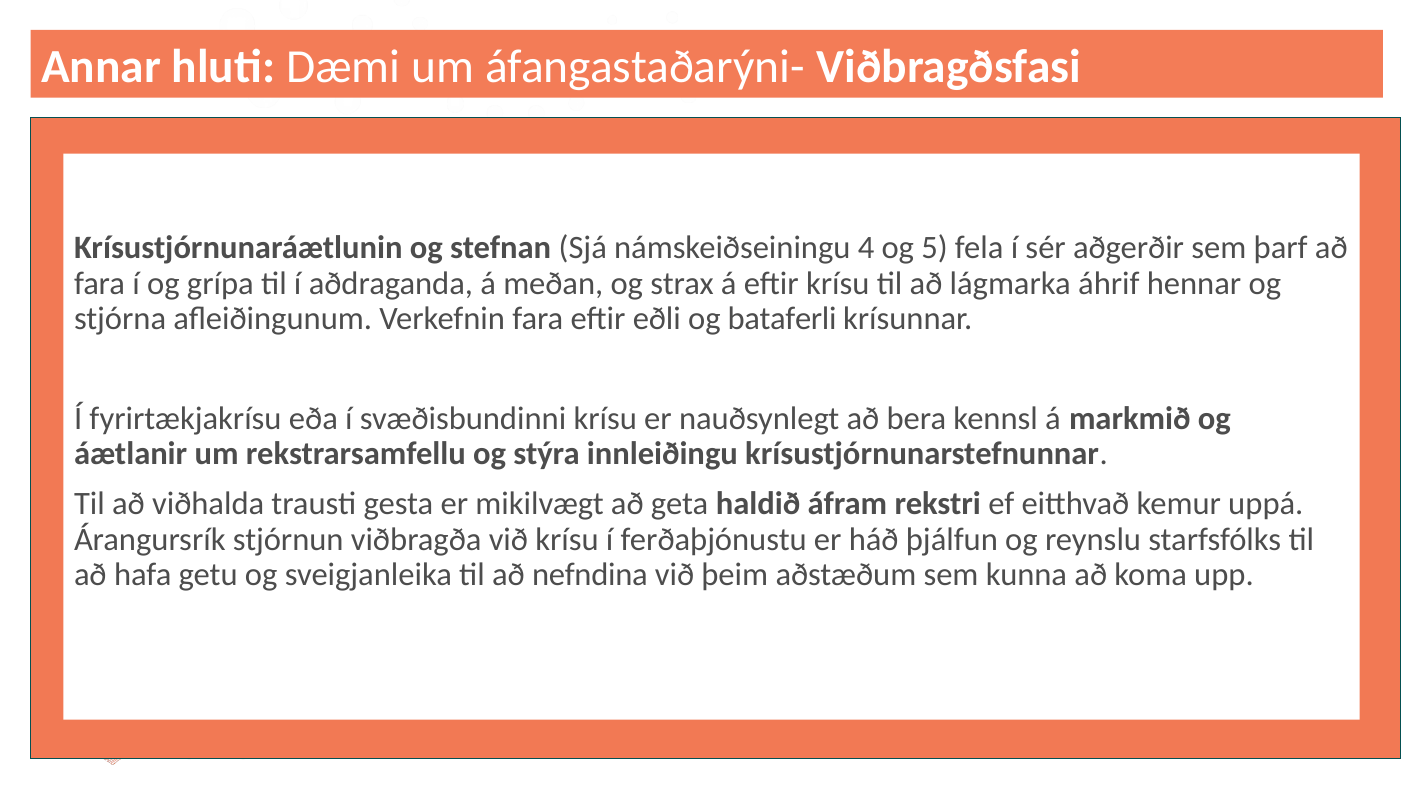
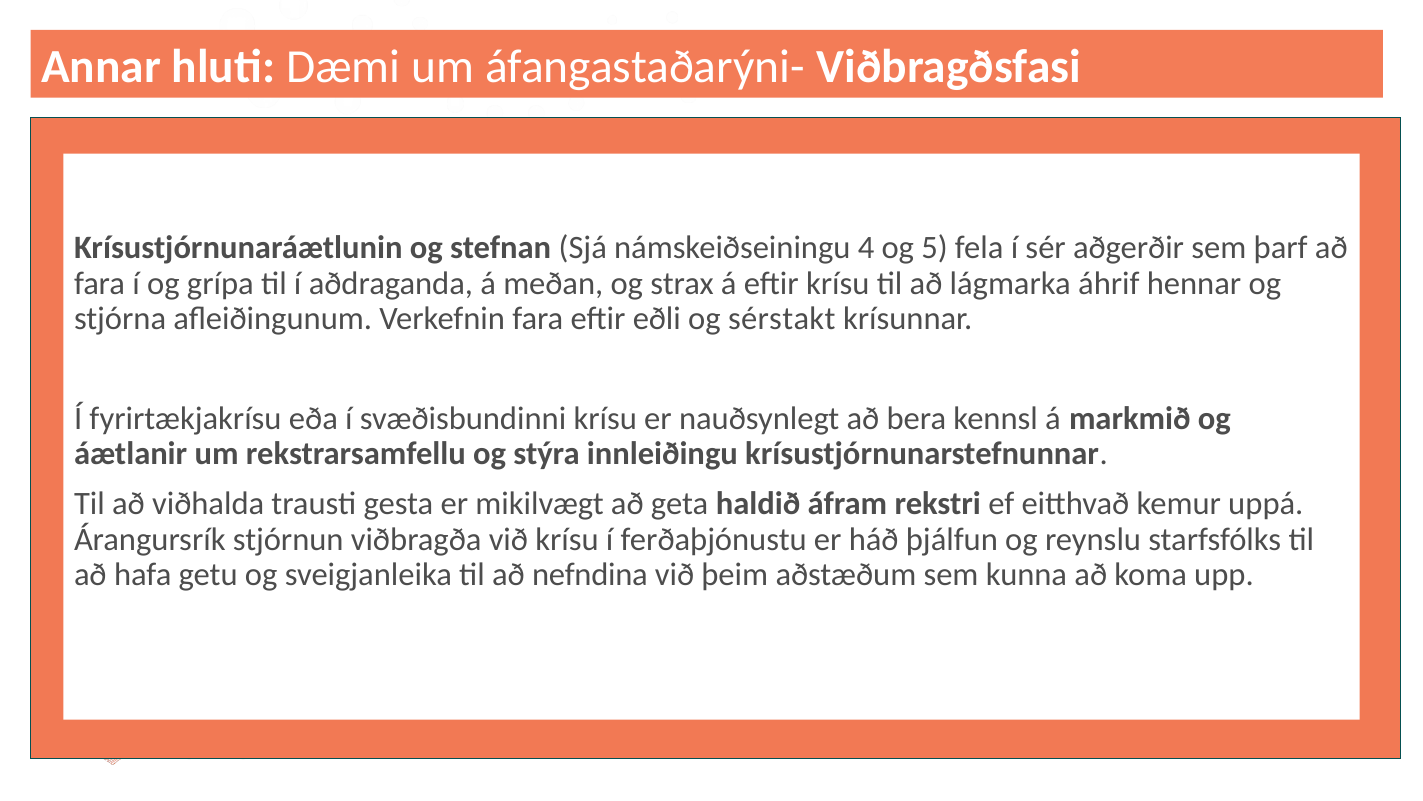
bataferli: bataferli -> sérstakt (782, 318)
